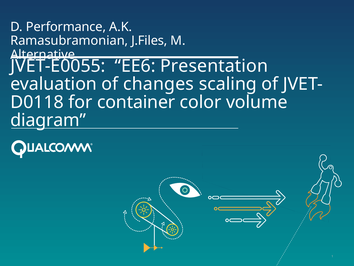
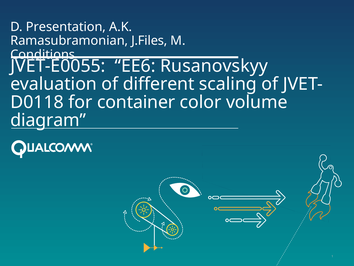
Performance: Performance -> Presentation (66, 27)
Alternative: Alternative -> Conditions (43, 54)
Presentation: Presentation -> Rusanovskyy (214, 66)
changes: changes -> different (159, 84)
